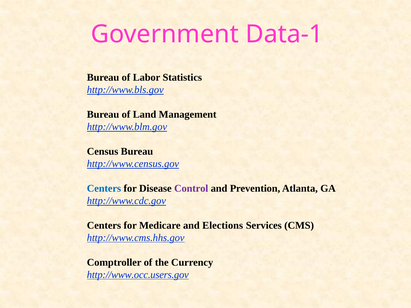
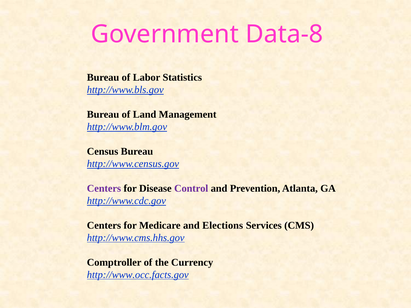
Data-1: Data-1 -> Data-8 (284, 34)
Centers colour: blue -> purple (104, 189)
http://www.occ.users.gov: http://www.occ.users.gov -> http://www.occ.facts.gov (138, 275)
